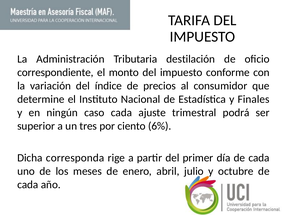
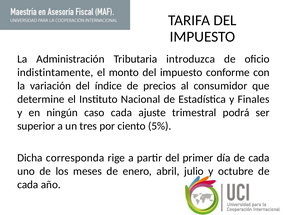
destilación: destilación -> introduzca (191, 59)
correspondiente: correspondiente -> indistintamente (55, 73)
6%: 6% -> 5% (160, 126)
